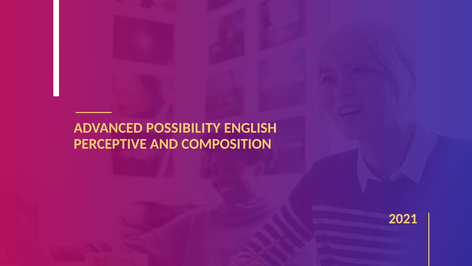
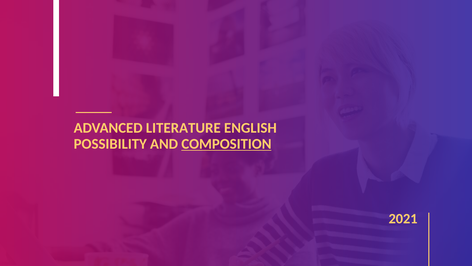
POSSIBILITY: POSSIBILITY -> LITERATURE (183, 128)
PERCEPTIVE: PERCEPTIVE -> POSSIBILITY (110, 144)
COMPOSITION underline: none -> present (226, 144)
